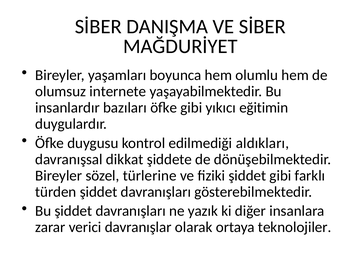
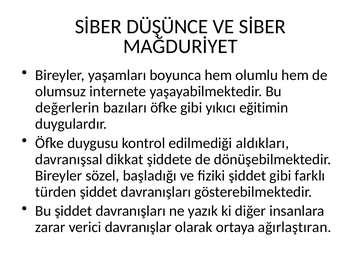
DANIŞMA: DANIŞMA -> DÜŞÜNCE (167, 27)
insanlardır: insanlardır -> değerlerin (67, 108)
türlerine: türlerine -> başladığı (150, 175)
teknolojiler: teknolojiler -> ağırlaştıran (295, 227)
